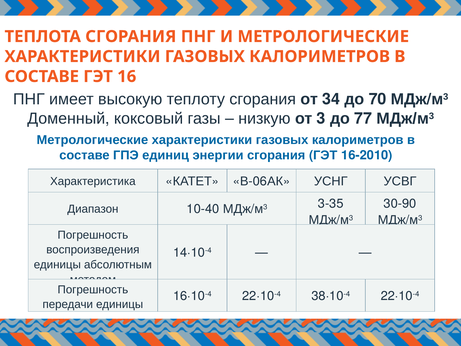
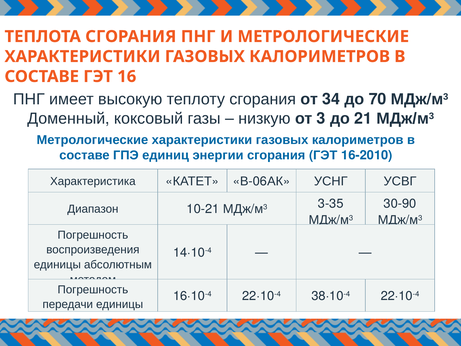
77: 77 -> 21 (363, 118)
10-40: 10-40 -> 10-21 (203, 209)
